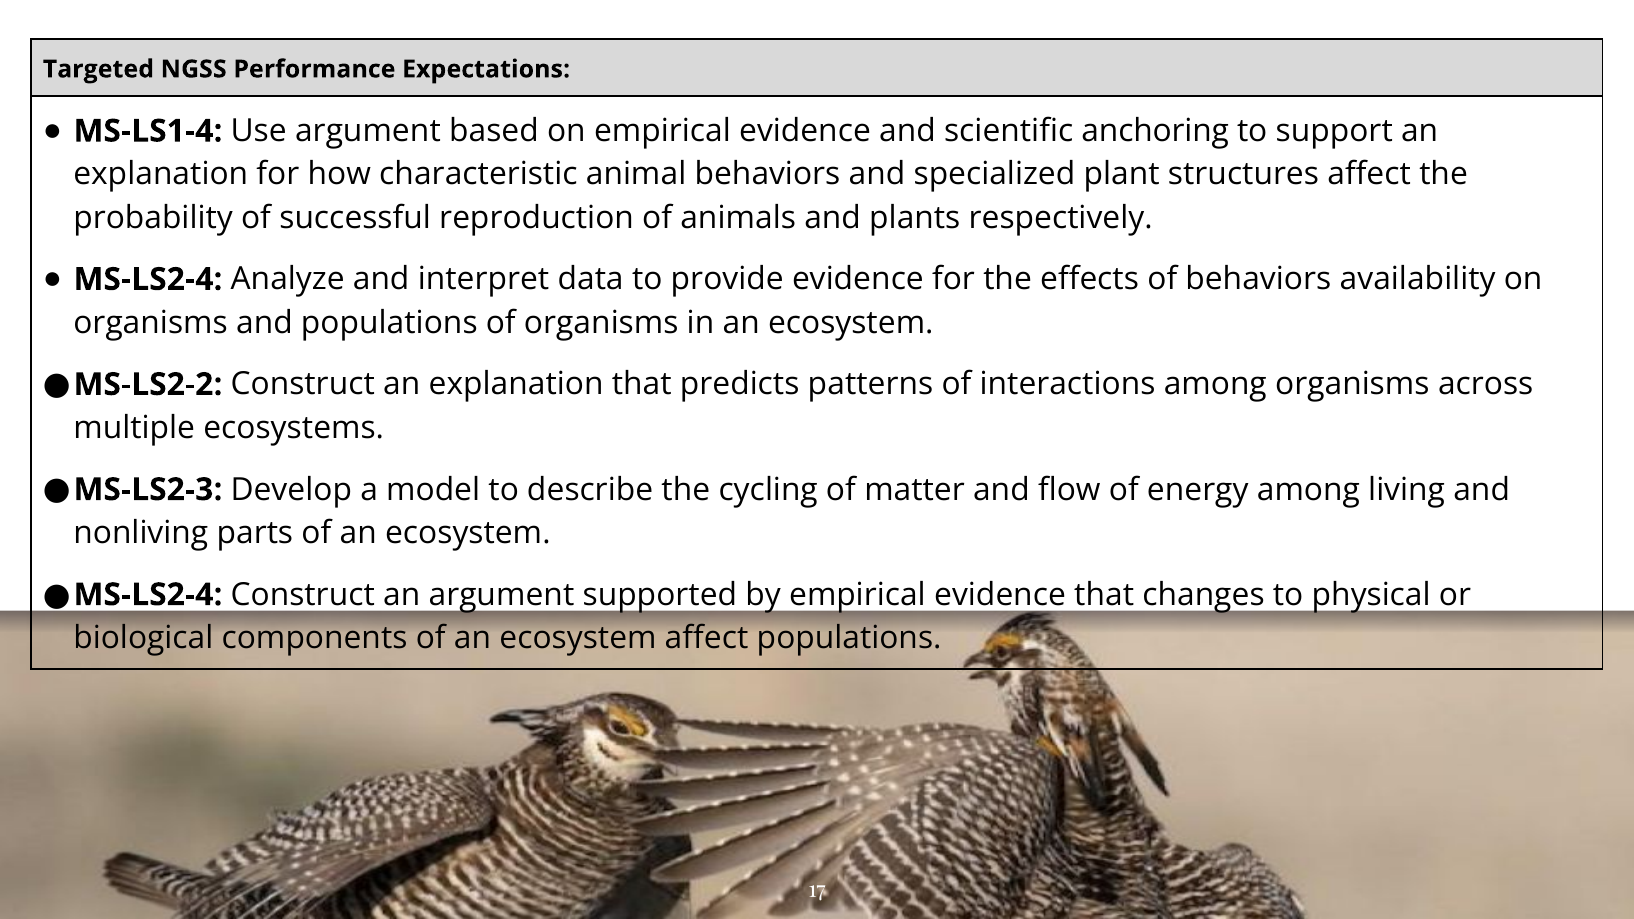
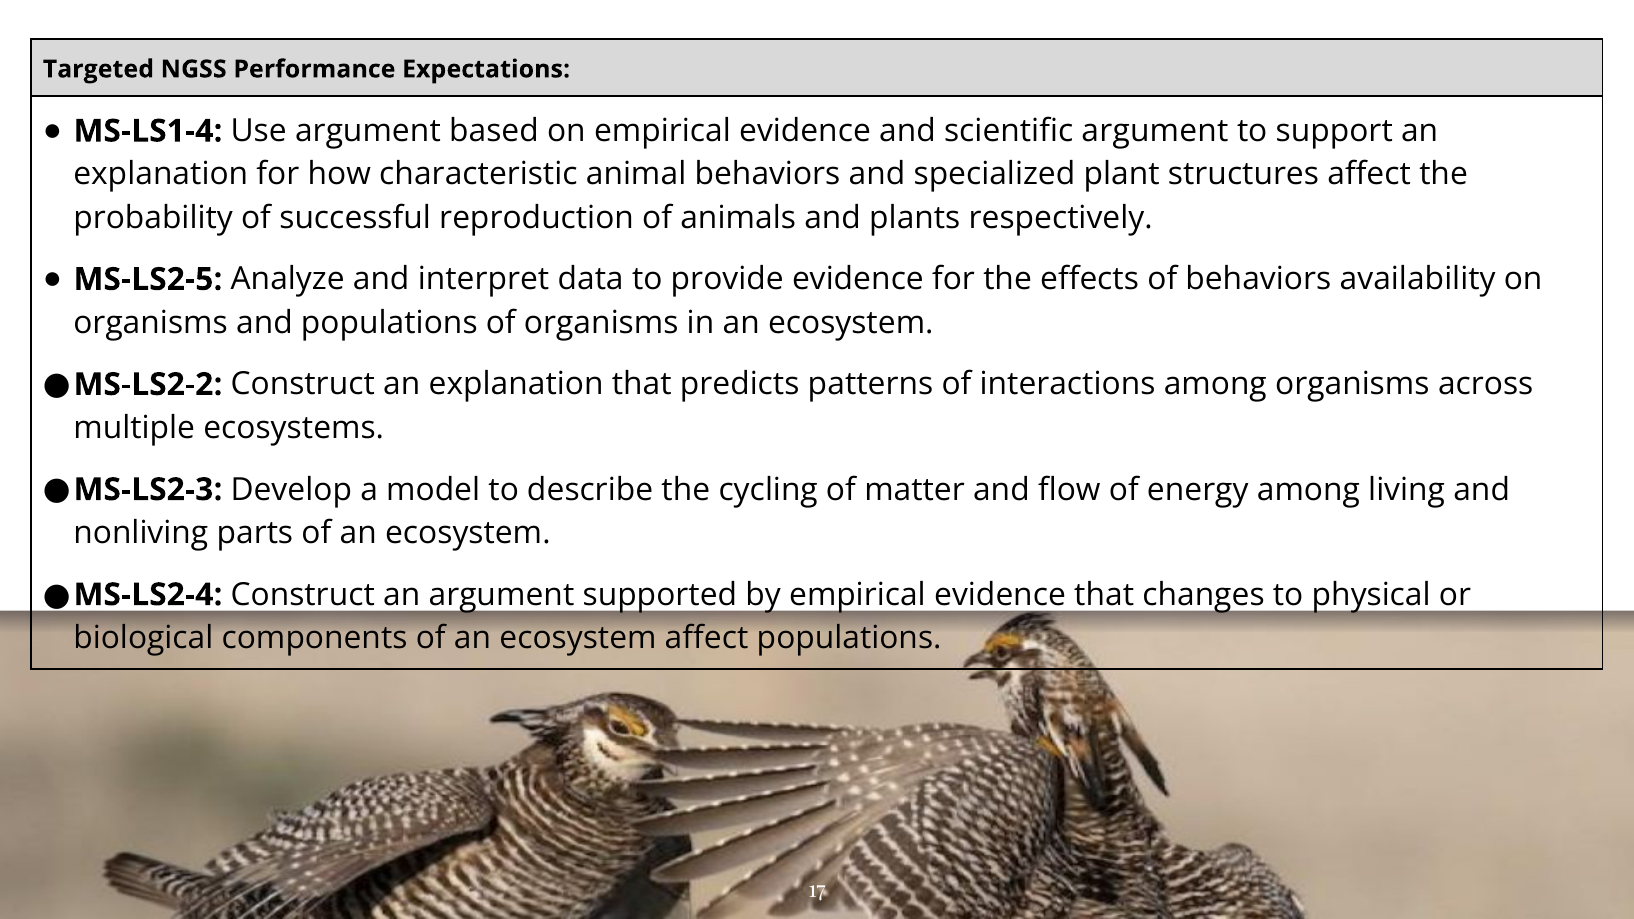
scientific anchoring: anchoring -> argument (1155, 131)
MS-LS2-4: MS-LS2-4 -> MS-LS2-5 (148, 279)
